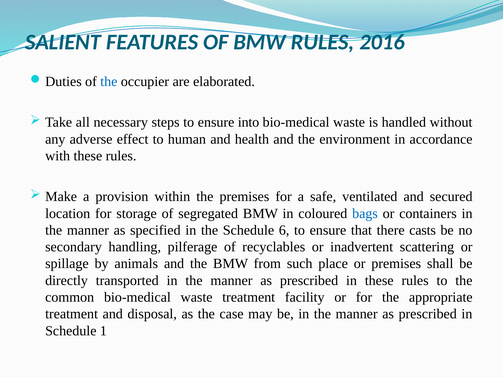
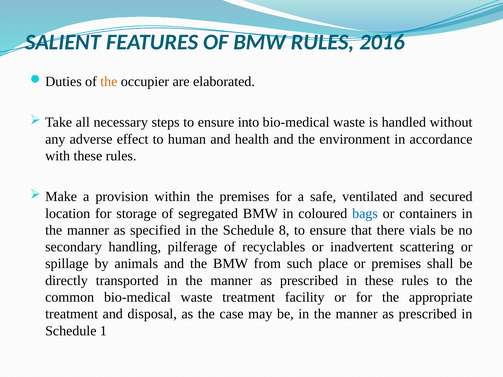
the colour: blue -> orange (109, 82)
6: 6 -> 8 (284, 230)
casts: casts -> vials (423, 230)
